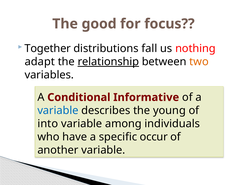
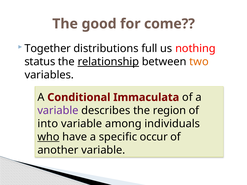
focus: focus -> come (169, 24)
fall: fall -> full (149, 49)
adapt: adapt -> status (40, 62)
Informative: Informative -> Immaculata (146, 97)
variable colour: blue -> purple (58, 111)
young: young -> region (169, 111)
who underline: none -> present (48, 137)
